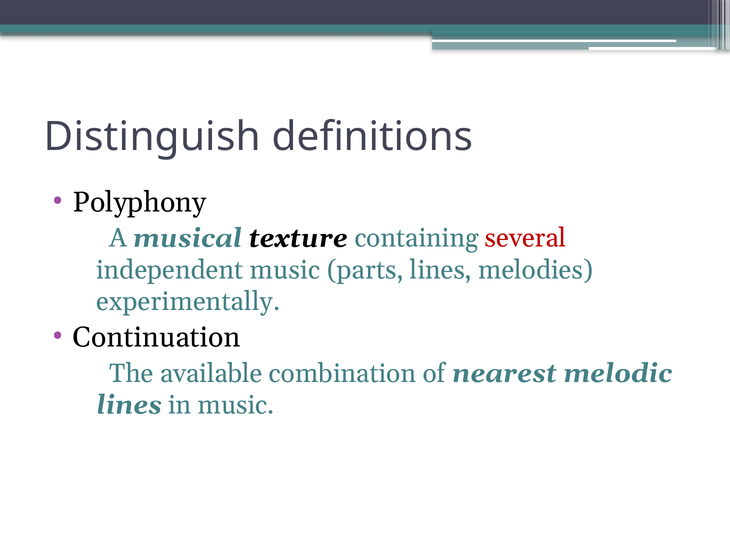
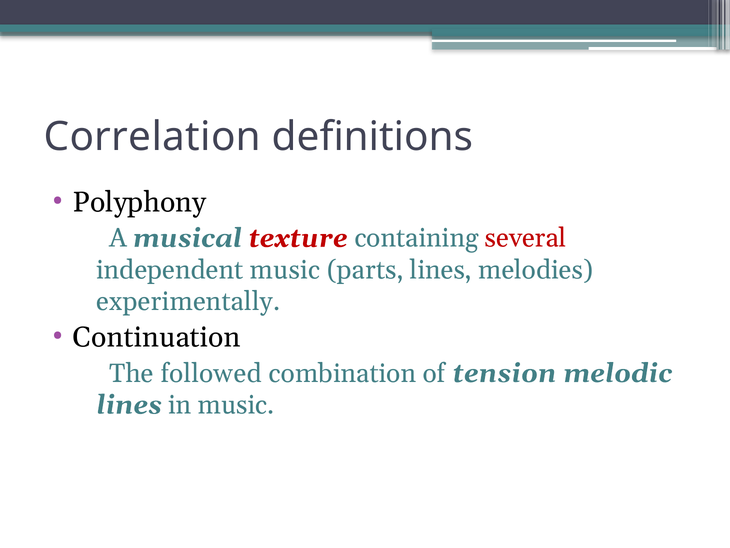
Distinguish: Distinguish -> Correlation (152, 137)
texture colour: black -> red (298, 238)
available: available -> followed (211, 373)
nearest: nearest -> tension (505, 373)
